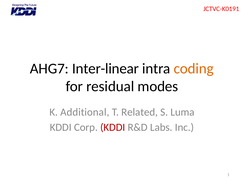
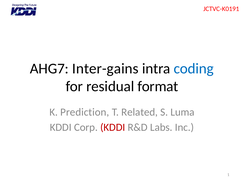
Inter-linear: Inter-linear -> Inter-gains (105, 69)
coding colour: orange -> blue (194, 69)
modes: modes -> format (158, 86)
Additional: Additional -> Prediction (85, 112)
